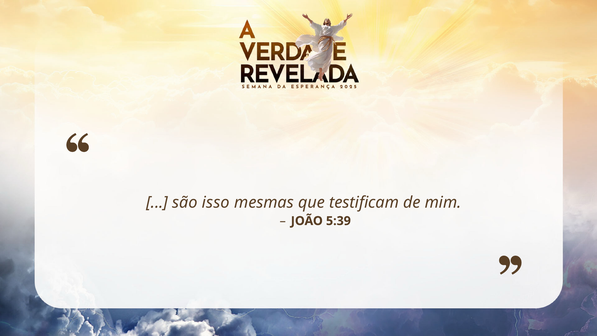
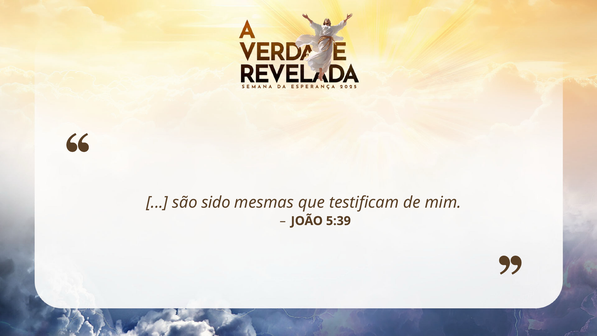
isso: isso -> sido (216, 202)
